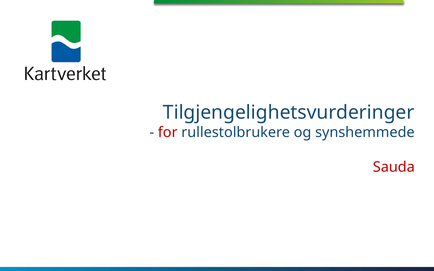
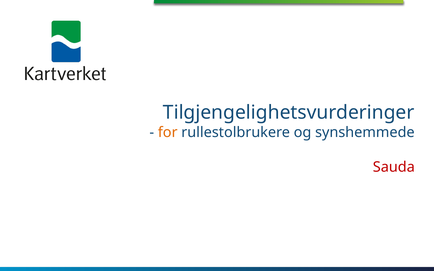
for colour: red -> orange (168, 133)
